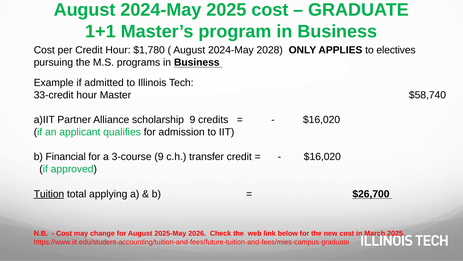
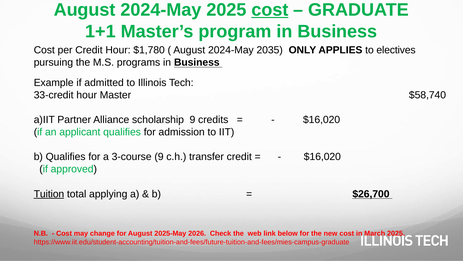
cost underline: none -> present (270, 10)
2028: 2028 -> 2035 (270, 50)
b Financial: Financial -> Qualifies (66, 157)
